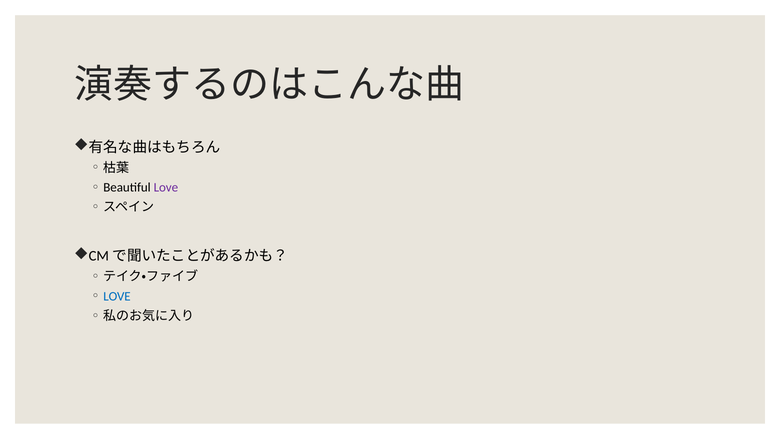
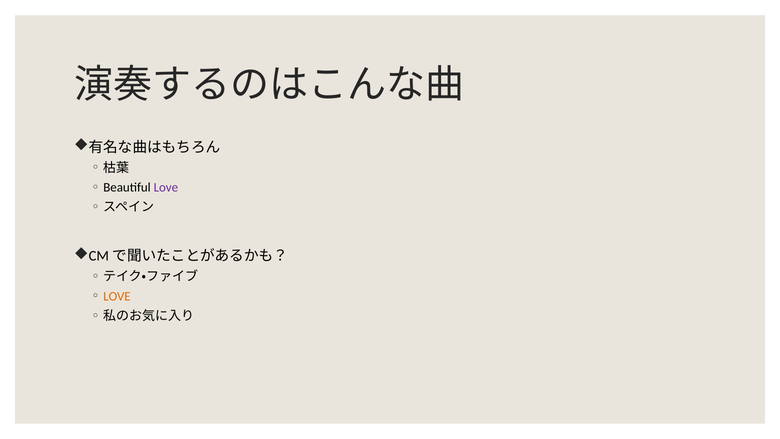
LOVE colour: blue -> orange (117, 296)
